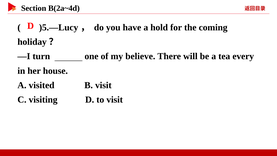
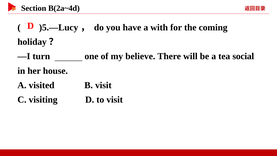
hold: hold -> with (159, 27)
every: every -> social (243, 56)
